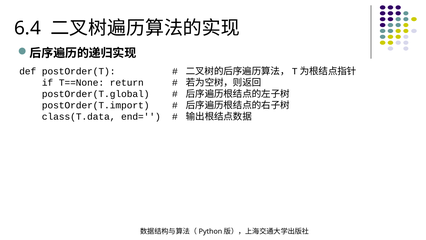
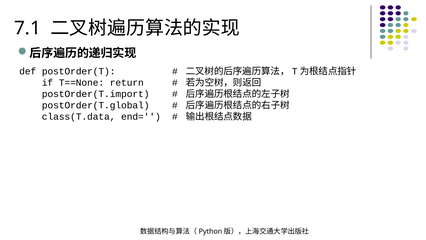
6.4: 6.4 -> 7.1 (28, 28)
postOrder(T.global: postOrder(T.global -> postOrder(T.import (96, 94)
postOrder(T.import: postOrder(T.import -> postOrder(T.global (96, 105)
